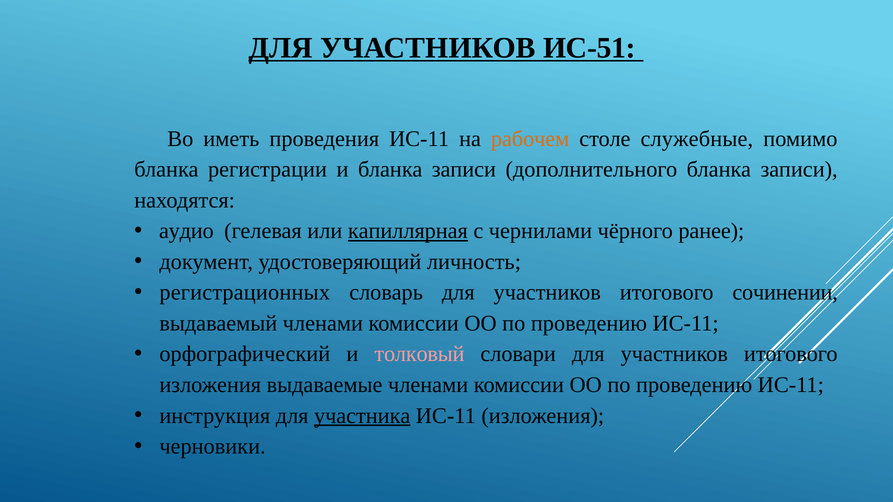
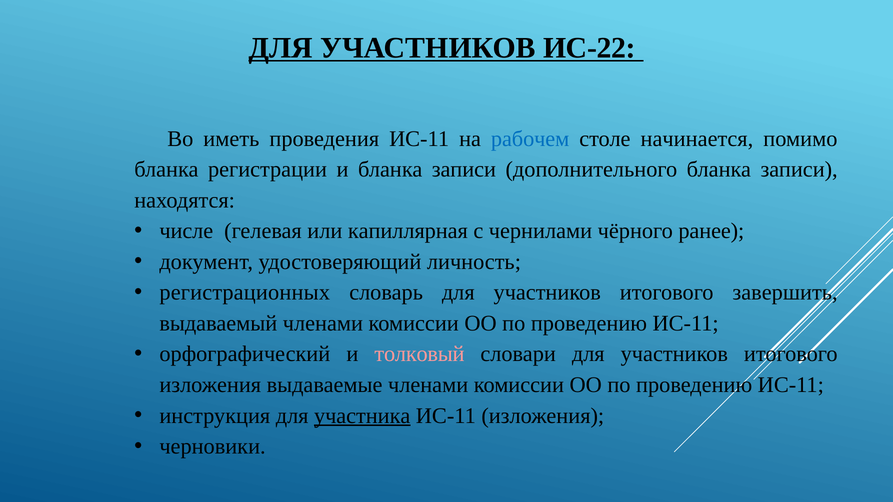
ИС-51: ИС-51 -> ИС-22 (589, 48)
рабочем colour: orange -> blue (530, 139)
служебные: служебные -> начинается (697, 139)
аудио: аудио -> числе (186, 231)
капиллярная underline: present -> none (408, 231)
сочинении: сочинении -> завершить (785, 293)
